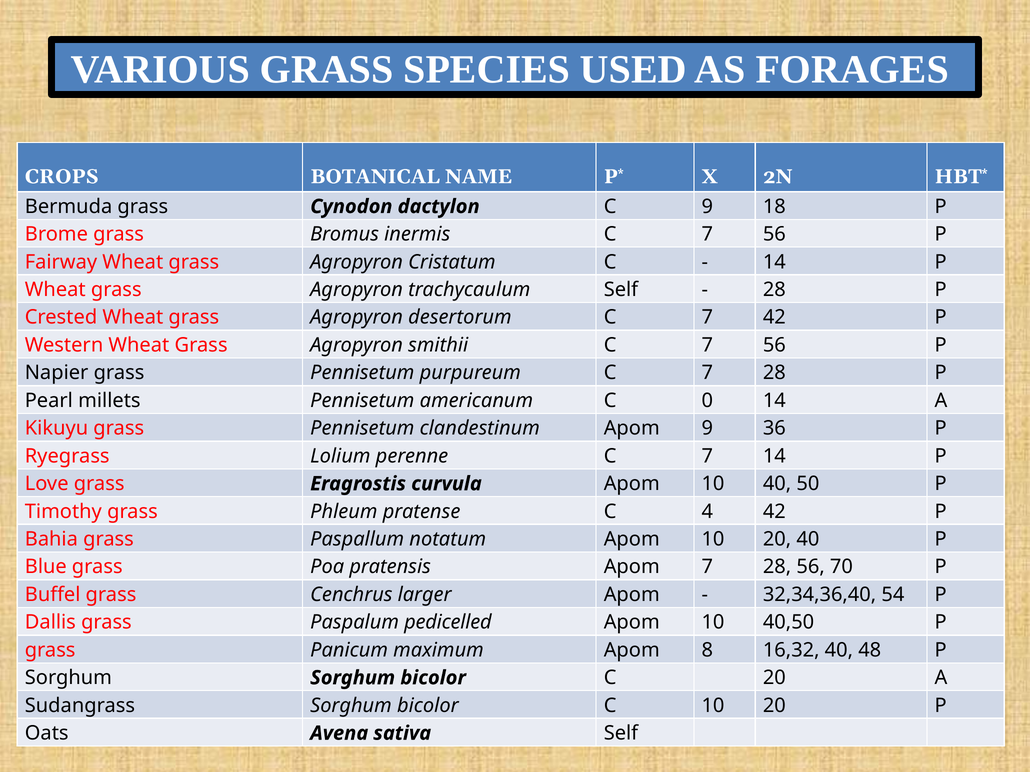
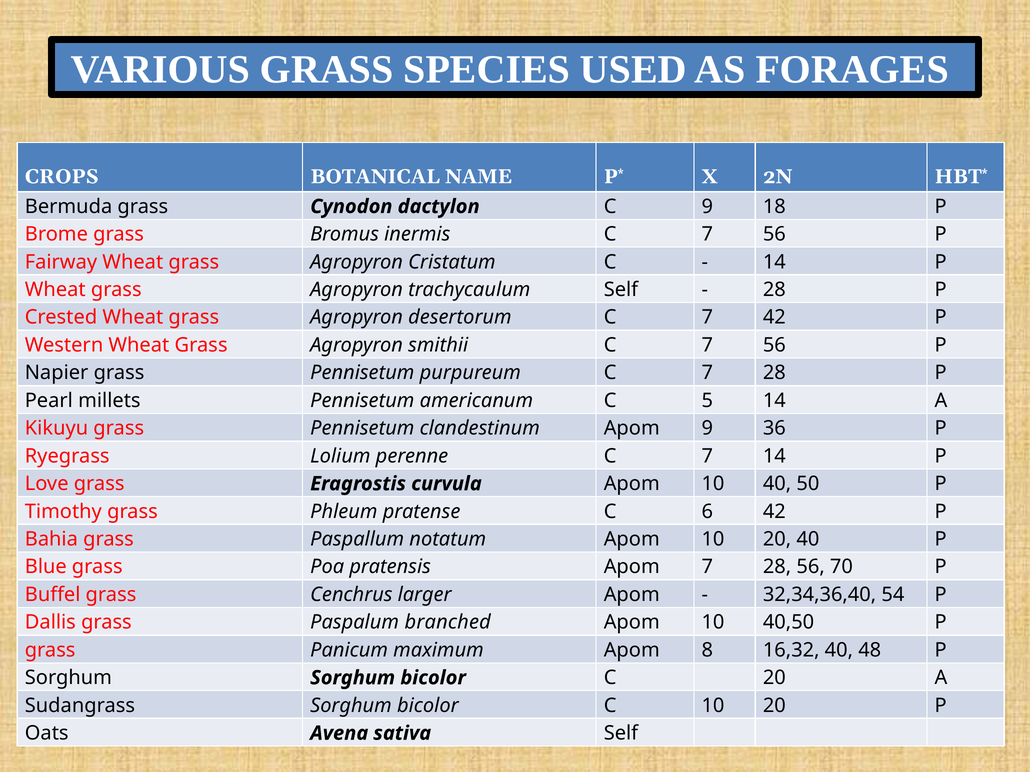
0: 0 -> 5 (707, 401)
4: 4 -> 6 (707, 512)
pedicelled: pedicelled -> branched (448, 623)
